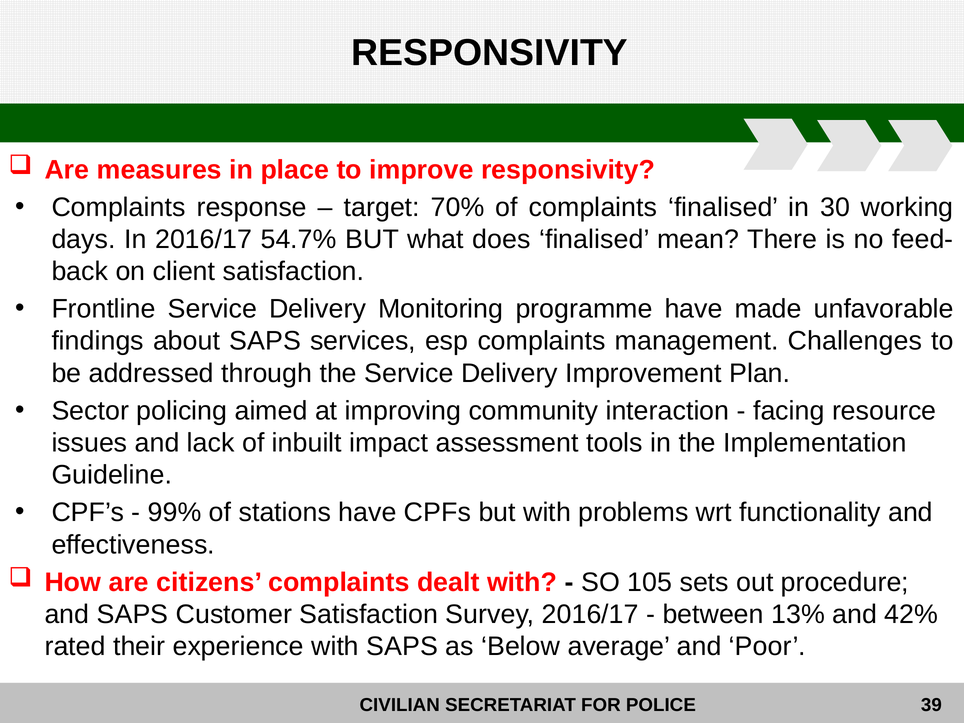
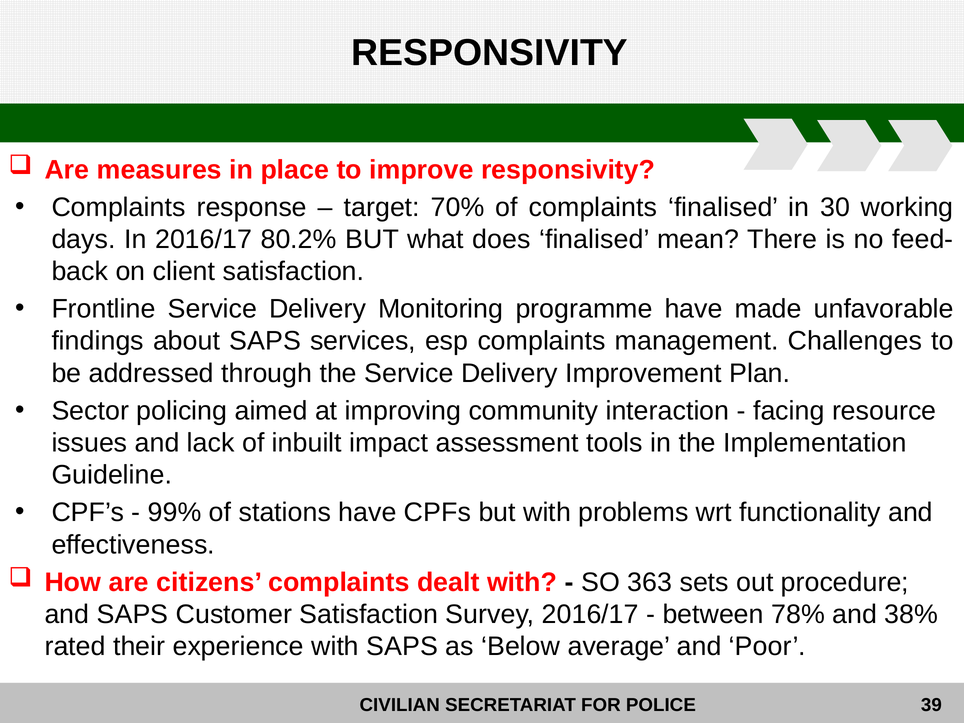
54.7%: 54.7% -> 80.2% (299, 239)
105: 105 -> 363 (650, 582)
13%: 13% -> 78% (798, 614)
42%: 42% -> 38% (911, 614)
